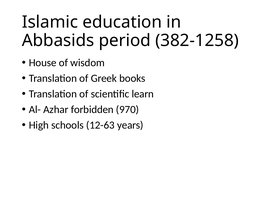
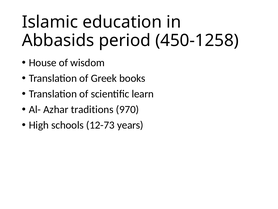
382-1258: 382-1258 -> 450-1258 (197, 40)
forbidden: forbidden -> traditions (92, 109)
12-63: 12-63 -> 12-73 (100, 125)
